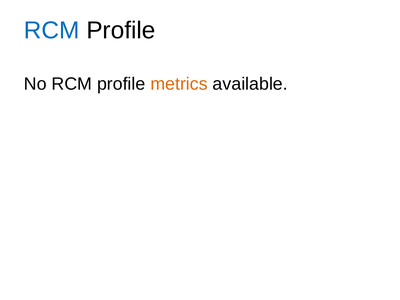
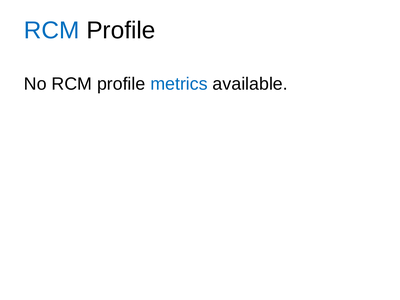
metrics colour: orange -> blue (179, 84)
